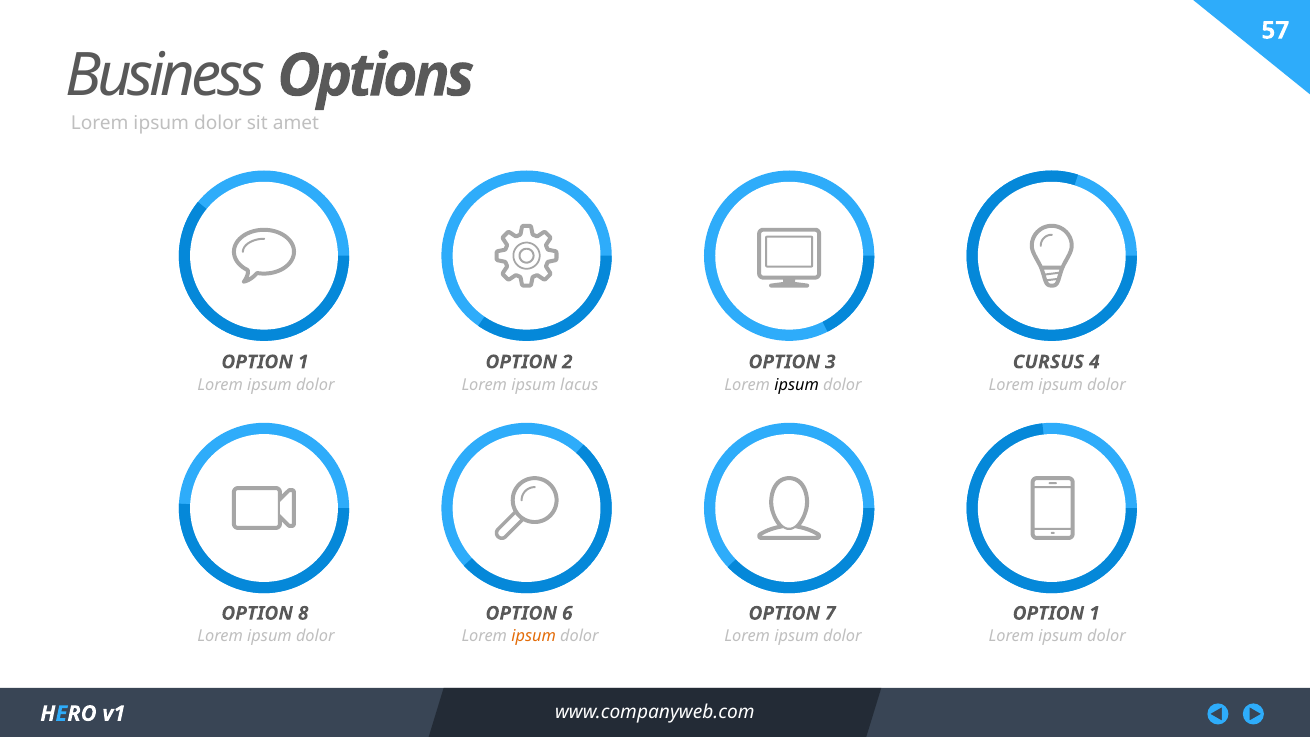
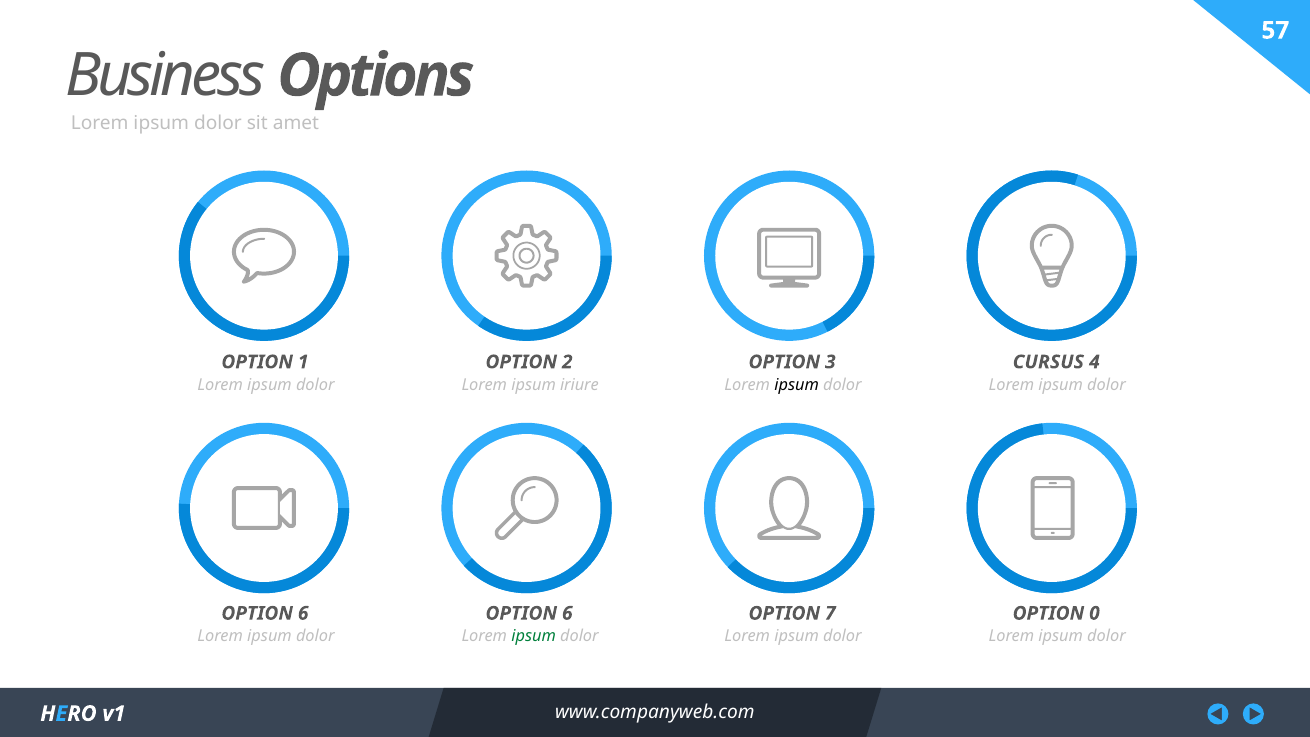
lacus: lacus -> iriure (579, 385)
8: 8 -> 6 (303, 613)
1: 1 -> 0 (1094, 613)
ipsum colour: orange -> green (534, 636)
